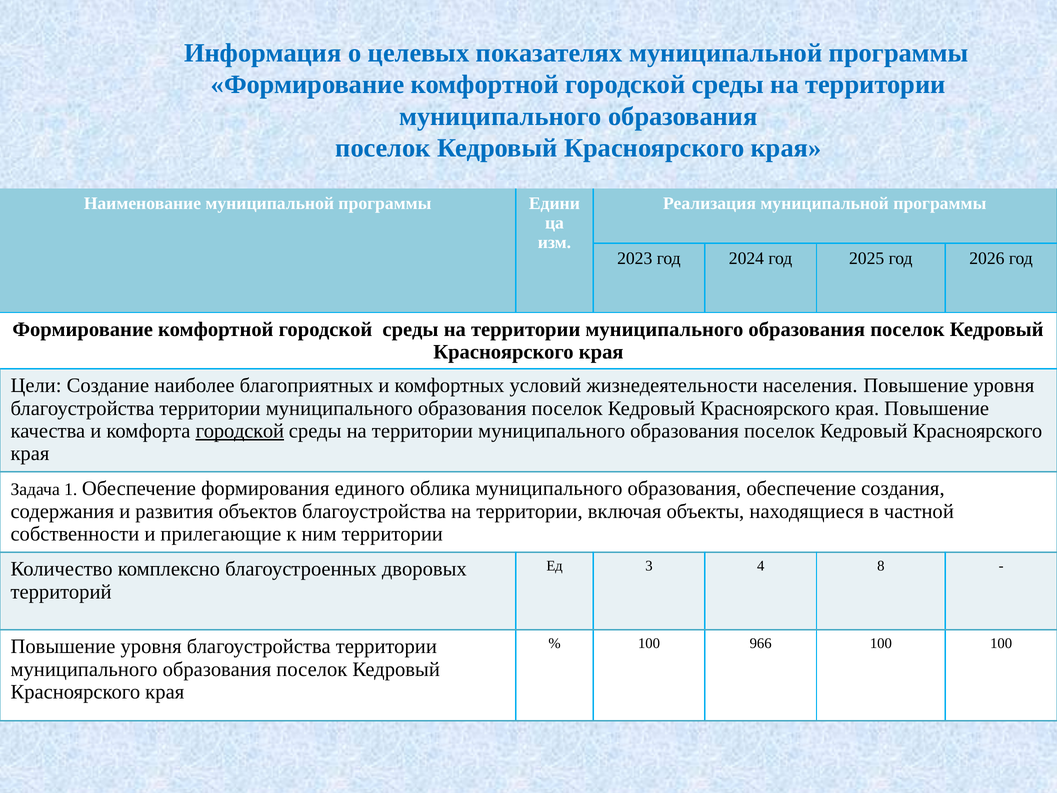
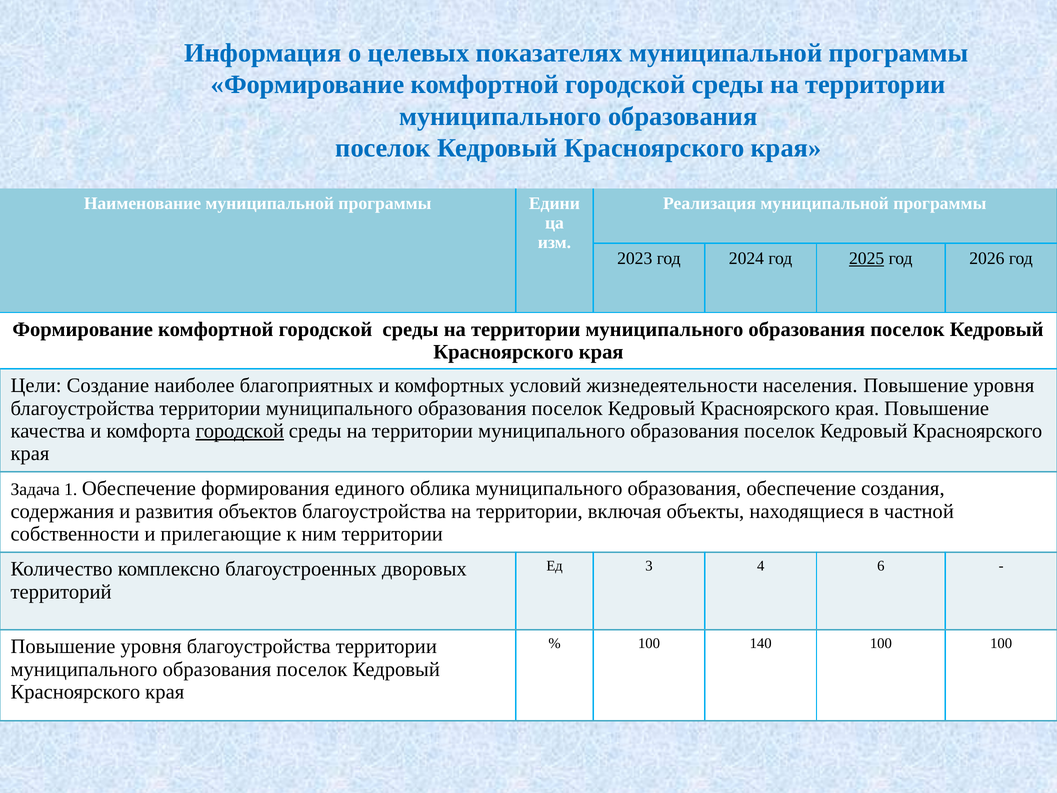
2025 underline: none -> present (867, 258)
8: 8 -> 6 (881, 566)
966: 966 -> 140 (761, 643)
